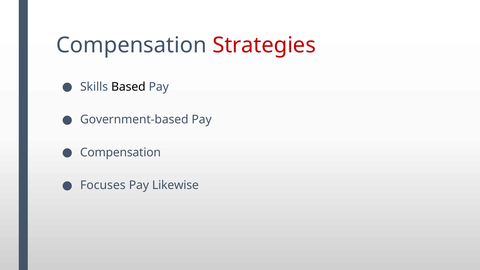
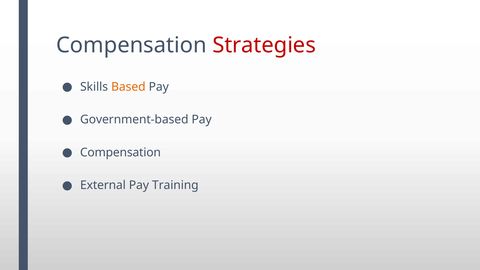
Based colour: black -> orange (128, 87)
Focuses: Focuses -> External (103, 185)
Likewise: Likewise -> Training (175, 185)
